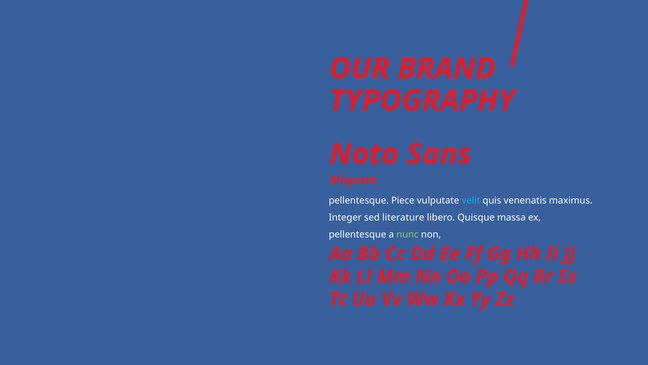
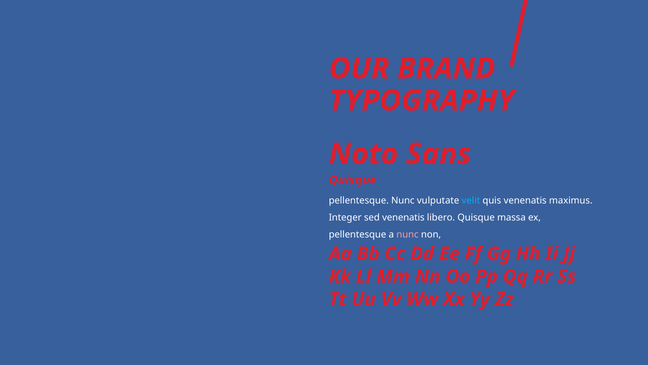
Aliquam: Aliquam -> Quisque (353, 180)
pellentesque Piece: Piece -> Nunc (403, 200)
sed literature: literature -> venenatis (403, 217)
nunc colour: light green -> pink (408, 234)
